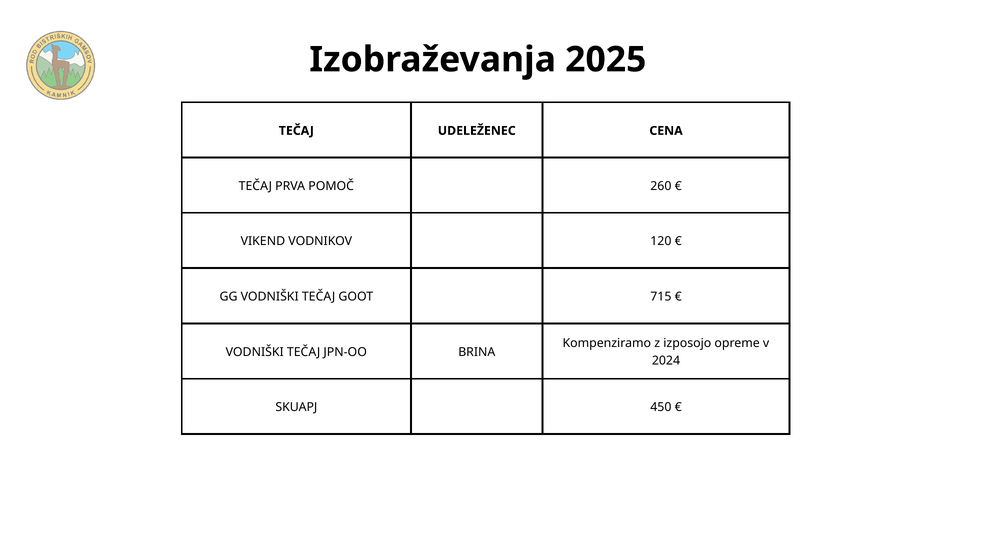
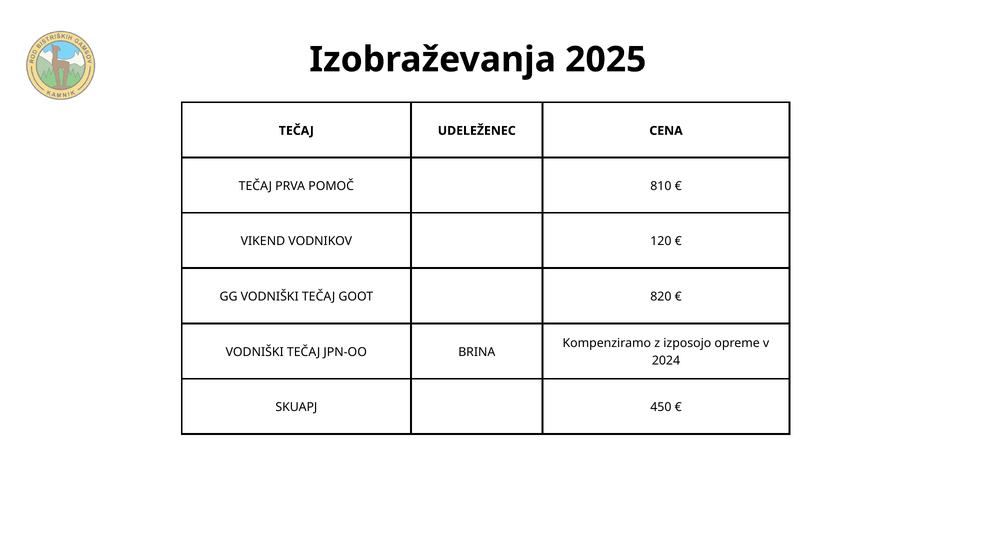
260: 260 -> 810 (661, 186)
715: 715 -> 820 (661, 297)
